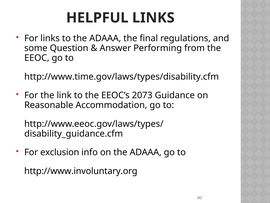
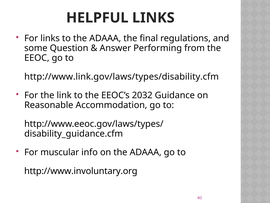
http://www.time.gov/laws/types/disability.cfm: http://www.time.gov/laws/types/disability.cfm -> http://www.link.gov/laws/types/disability.cfm (122, 76)
2073: 2073 -> 2032 (142, 95)
exclusion: exclusion -> muscular (60, 152)
